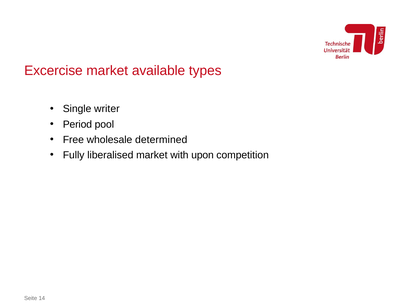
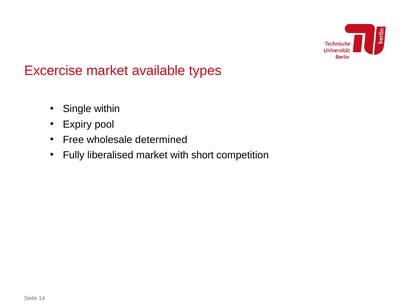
writer: writer -> within (107, 109)
Period: Period -> Expiry (77, 124)
upon: upon -> short (203, 155)
